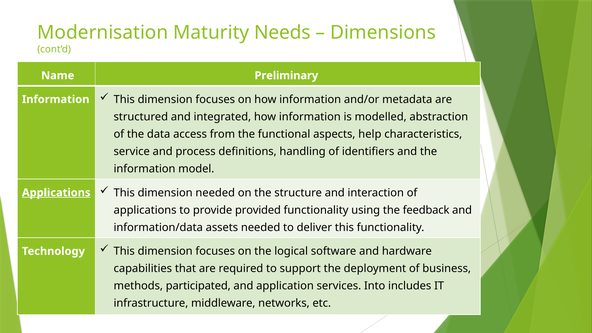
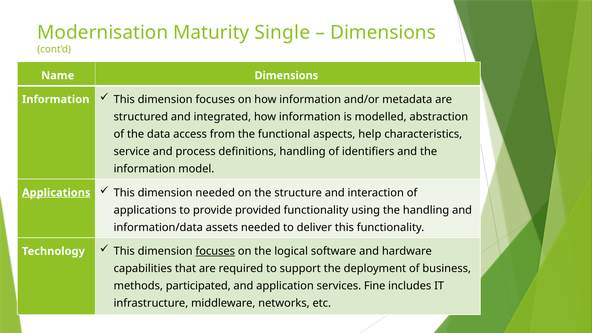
Needs: Needs -> Single (282, 33)
Name Preliminary: Preliminary -> Dimensions (286, 76)
the feedback: feedback -> handling (426, 210)
focuses underline: none -> present (215, 251)
Into: Into -> Fine (375, 286)
